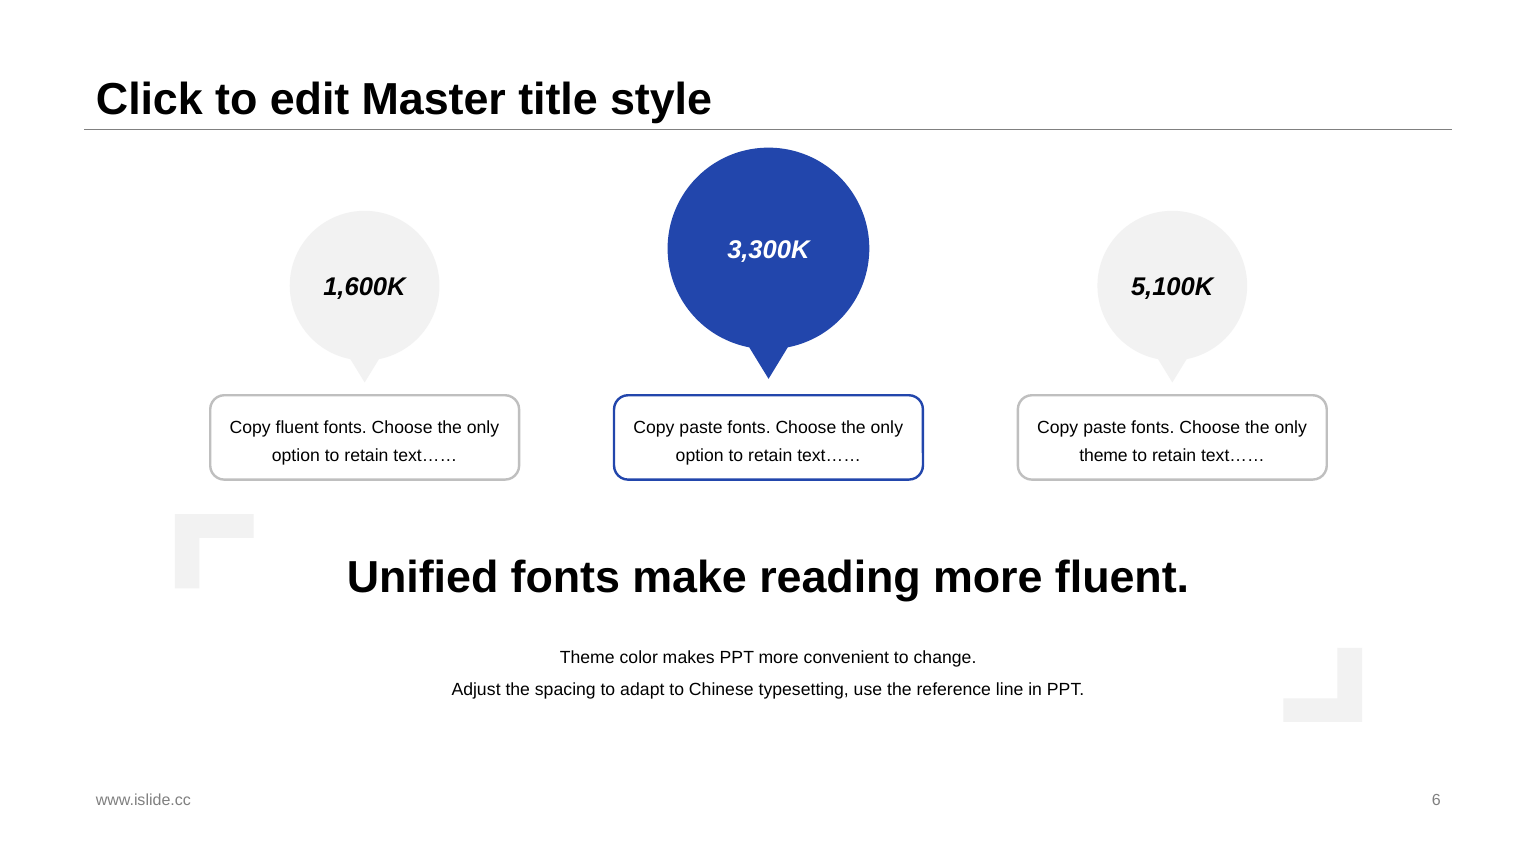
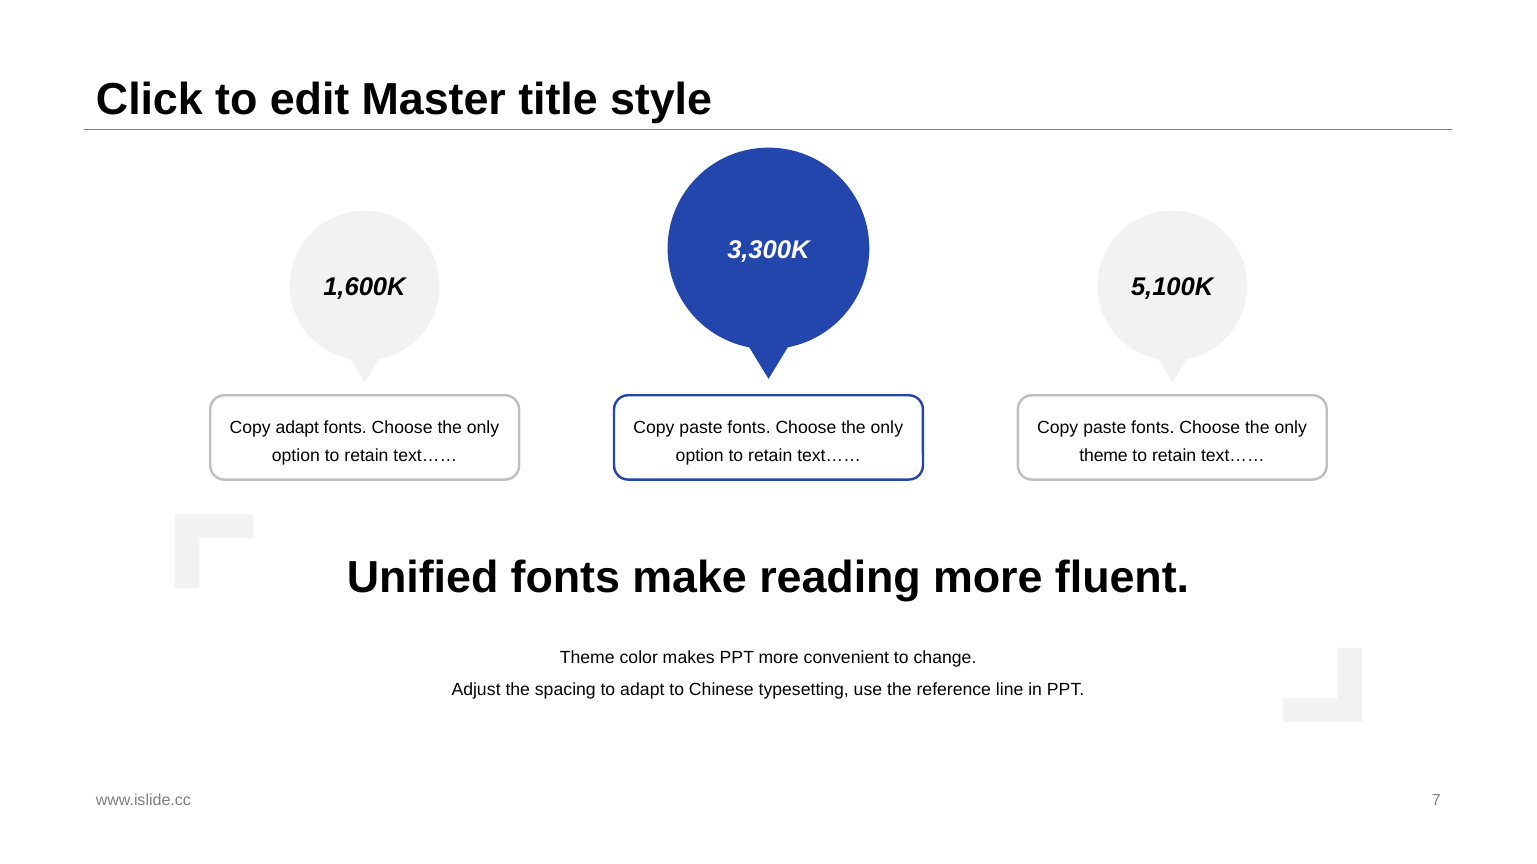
Copy fluent: fluent -> adapt (297, 428)
6: 6 -> 7 (1436, 801)
